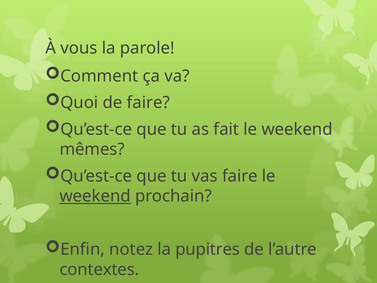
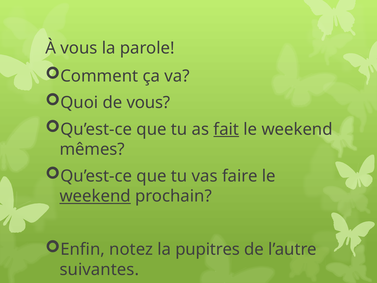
de faire: faire -> vous (148, 103)
fait underline: none -> present (226, 129)
contextes: contextes -> suivantes (99, 269)
